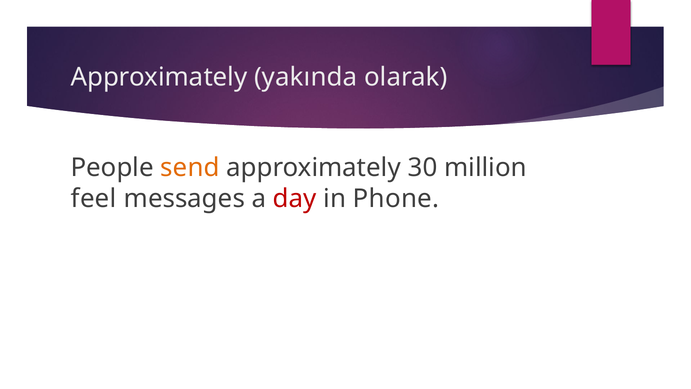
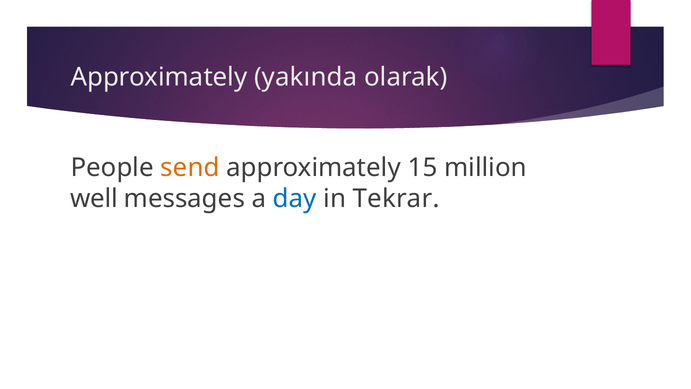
30: 30 -> 15 (423, 168)
feel: feel -> well (94, 199)
day colour: red -> blue (295, 199)
Phone: Phone -> Tekrar (396, 199)
